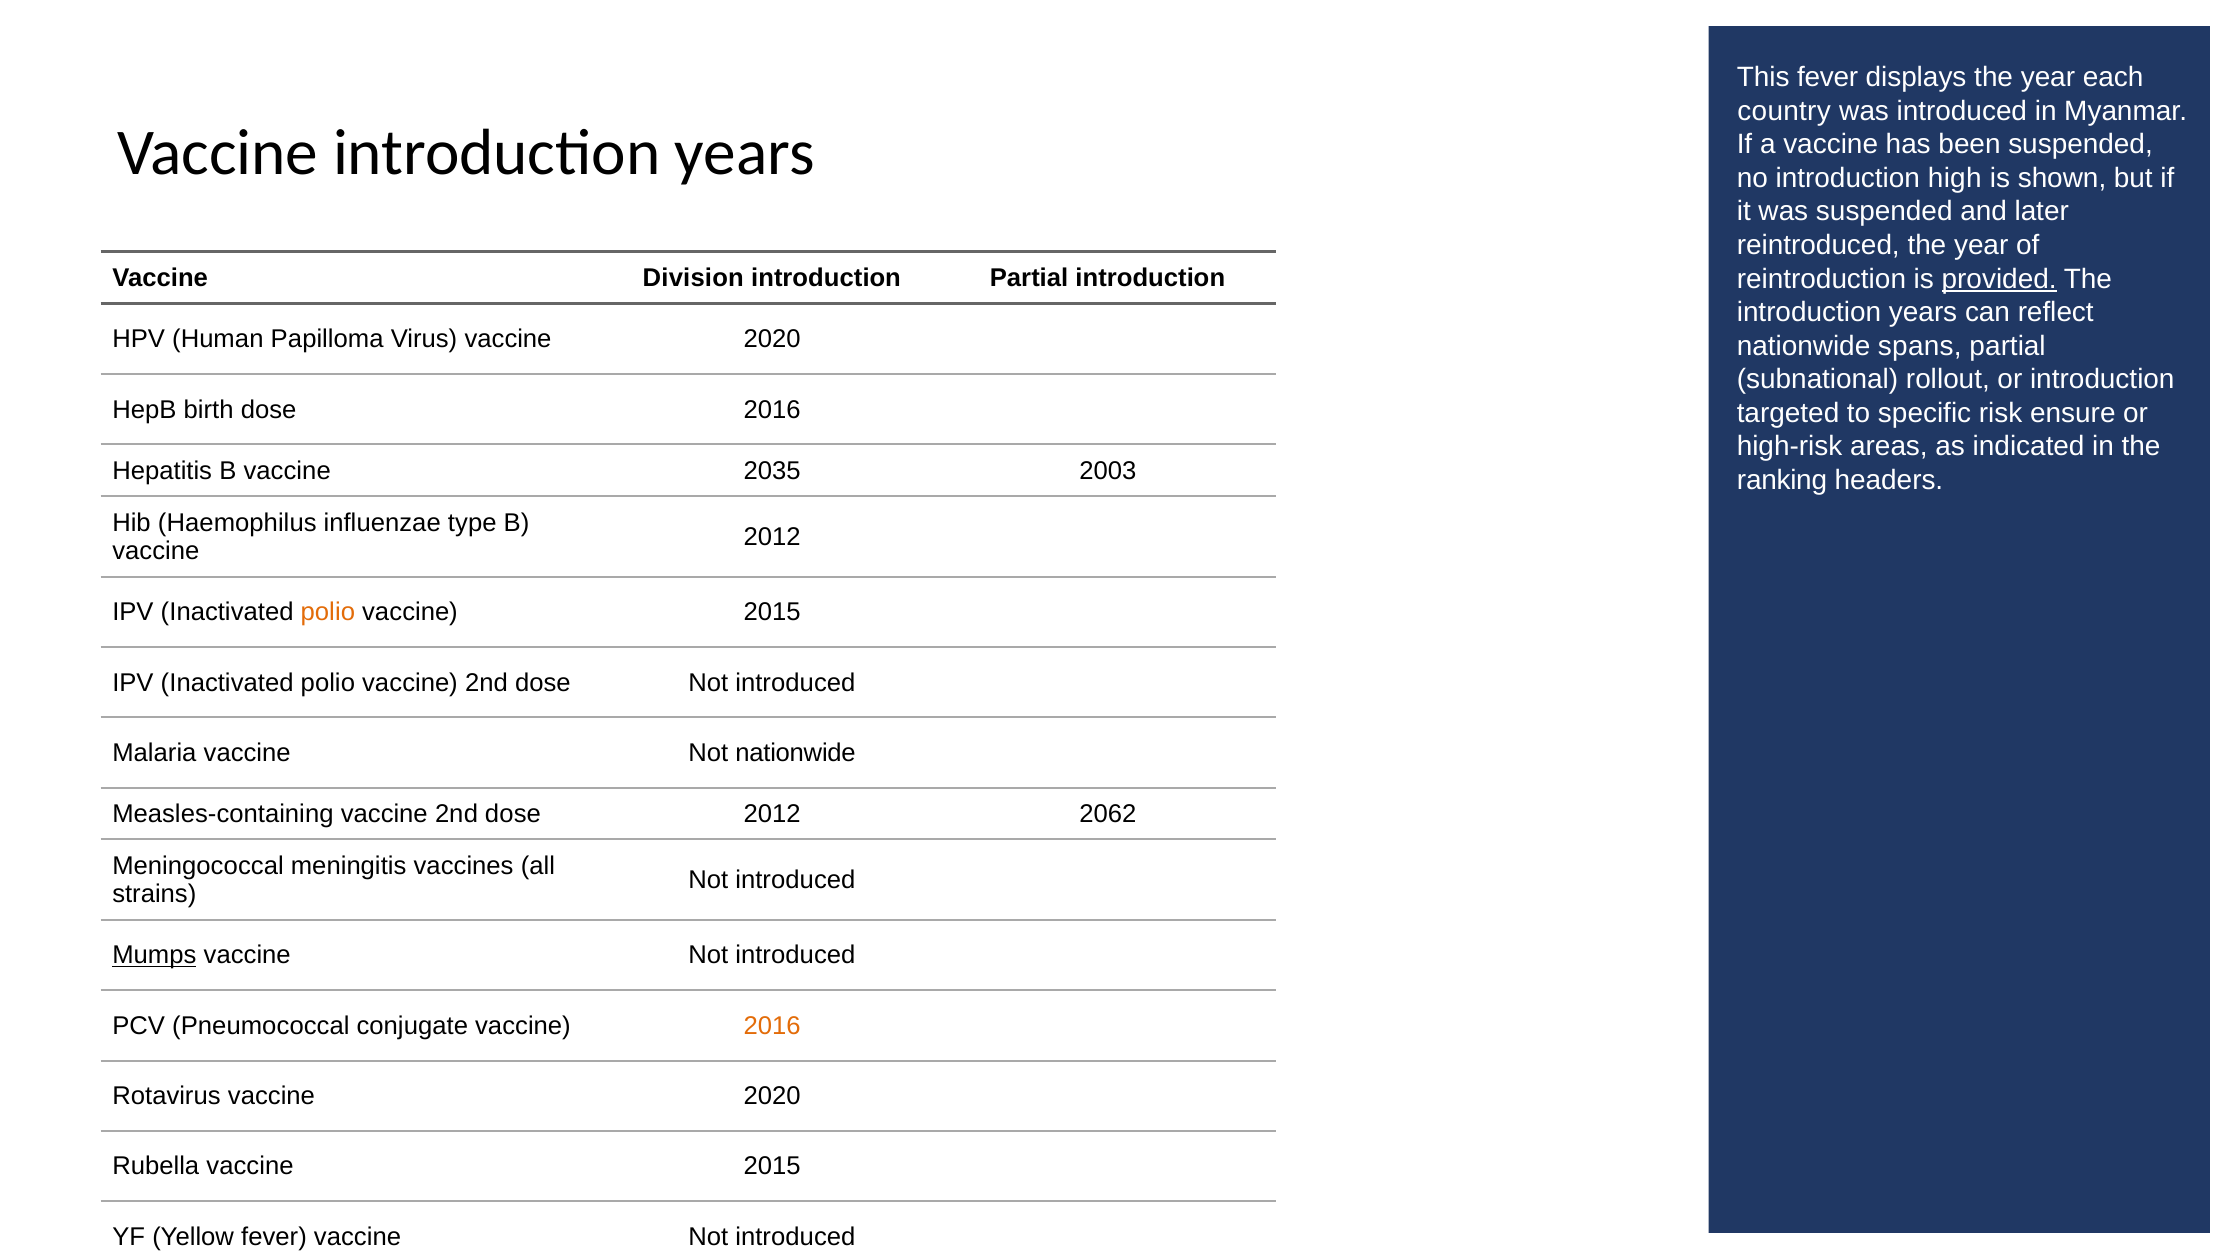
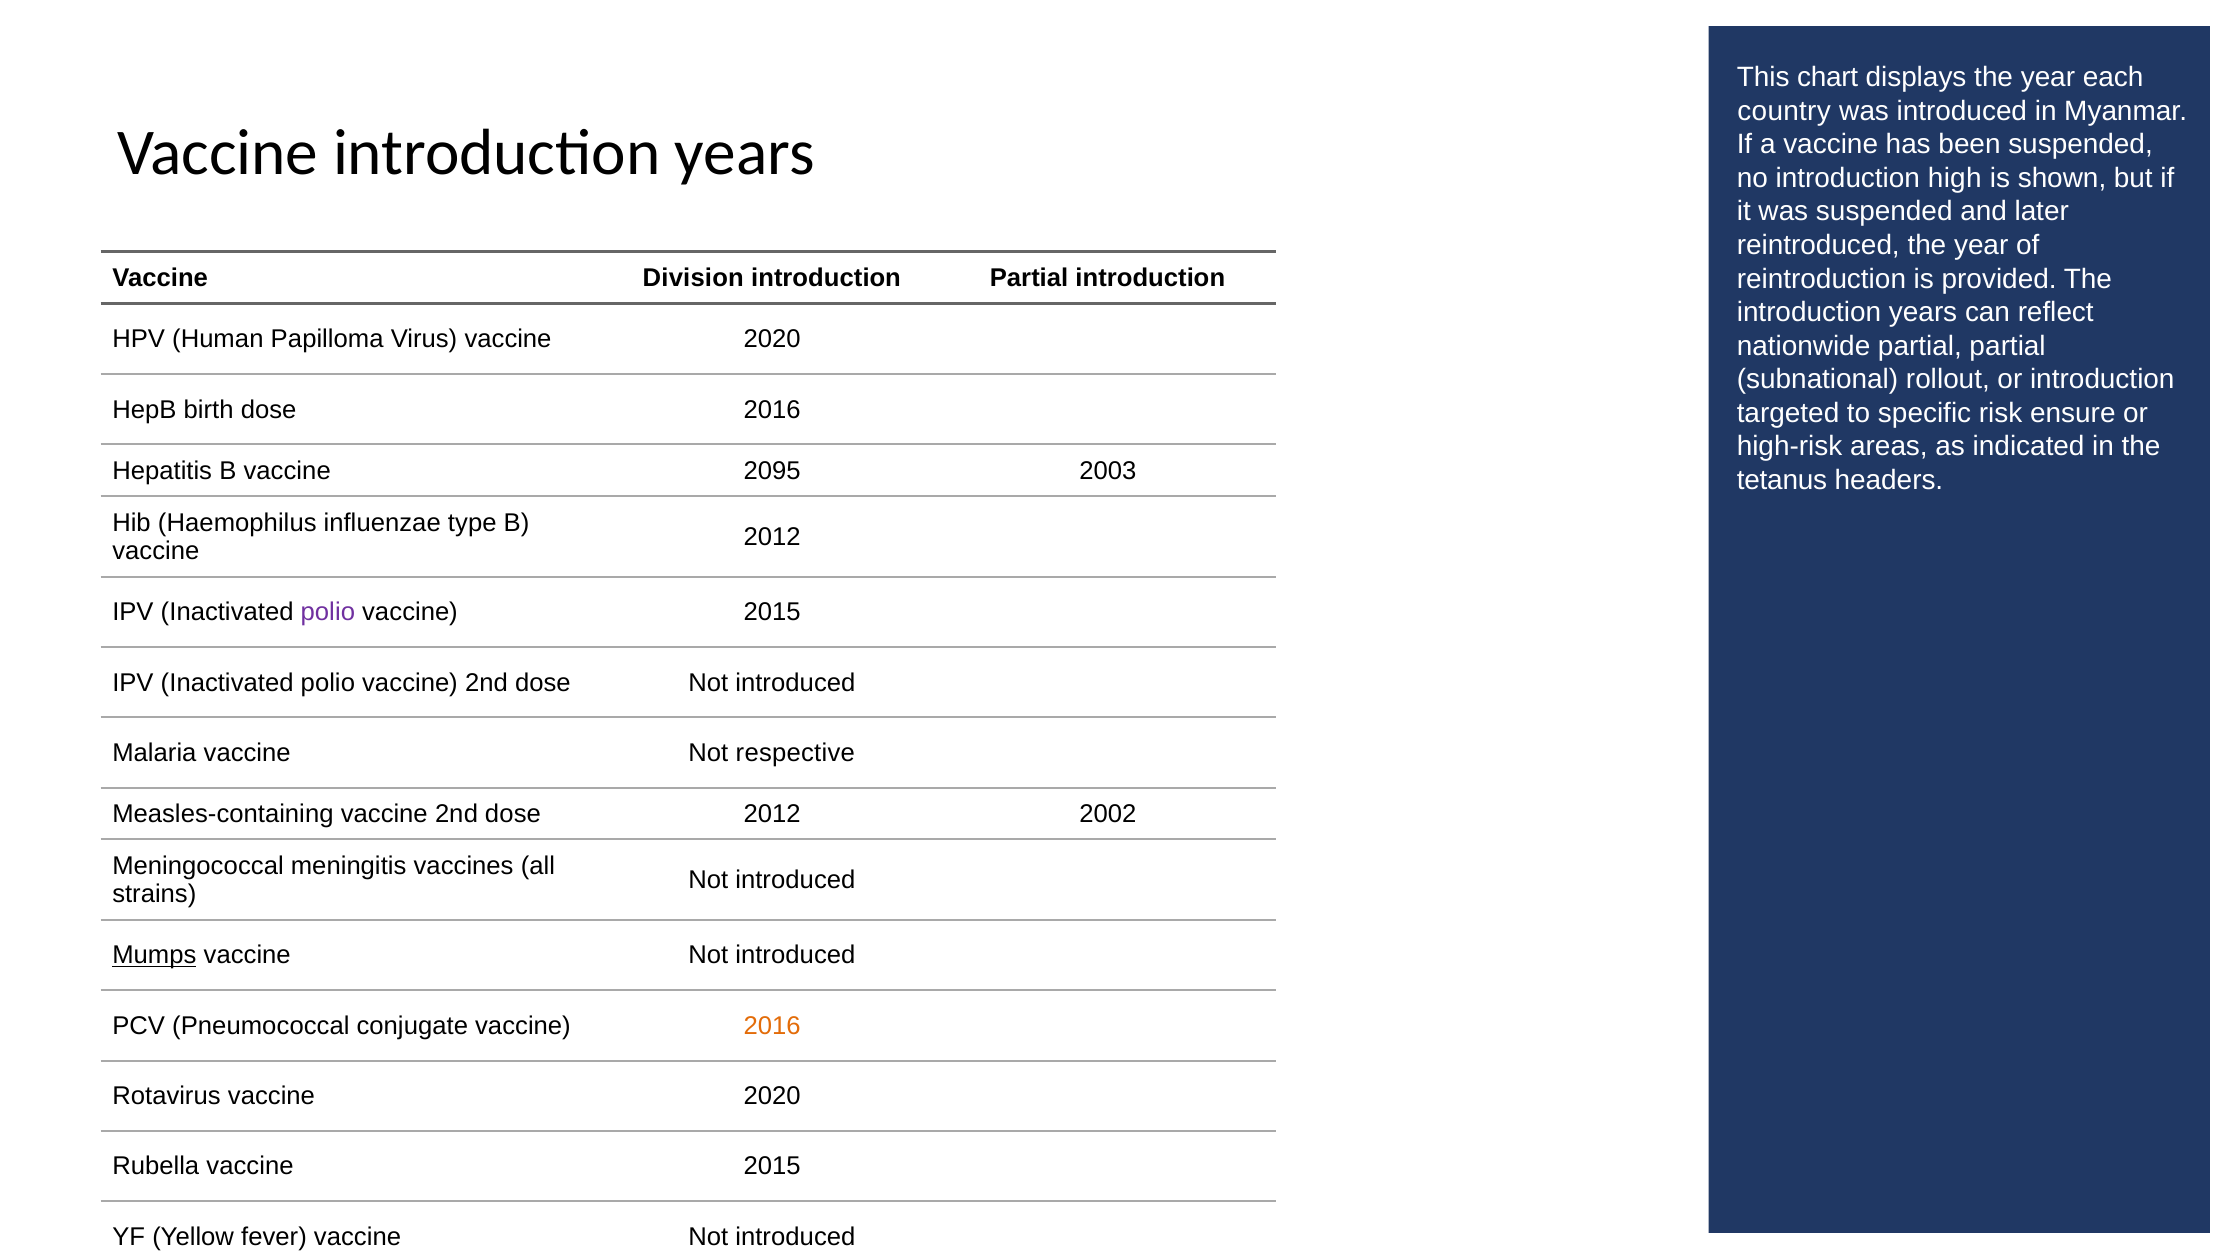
This fever: fever -> chart (1828, 77)
provided underline: present -> none (1999, 279)
nationwide spans: spans -> partial (1920, 346)
2035: 2035 -> 2095 (772, 471)
ranking: ranking -> tetanus (1782, 480)
polio colour: orange -> purple (328, 612)
Not nationwide: nationwide -> respective (795, 753)
2062: 2062 -> 2002 (1108, 814)
